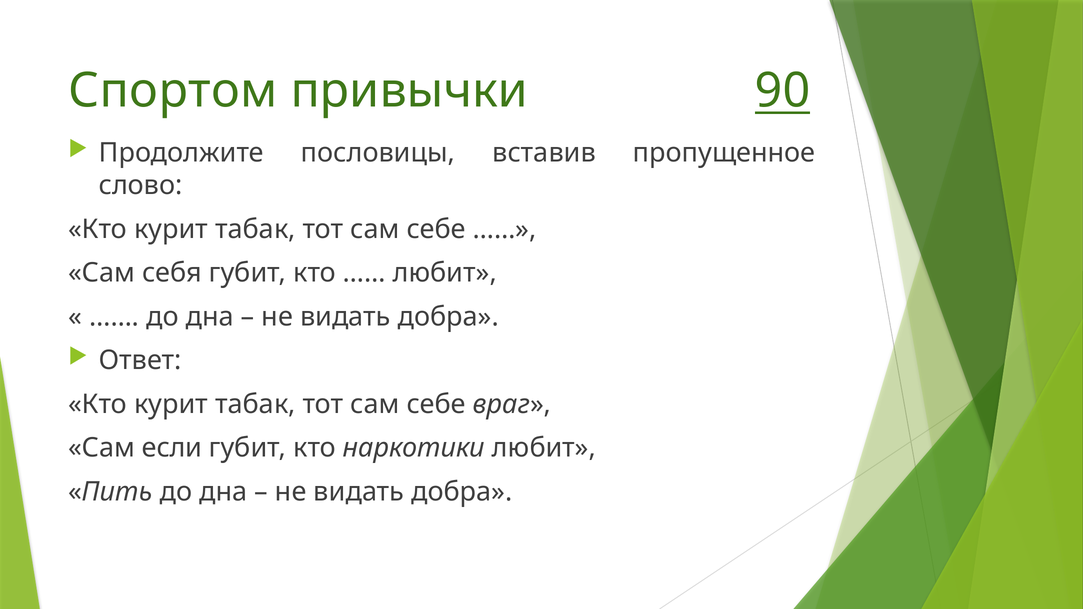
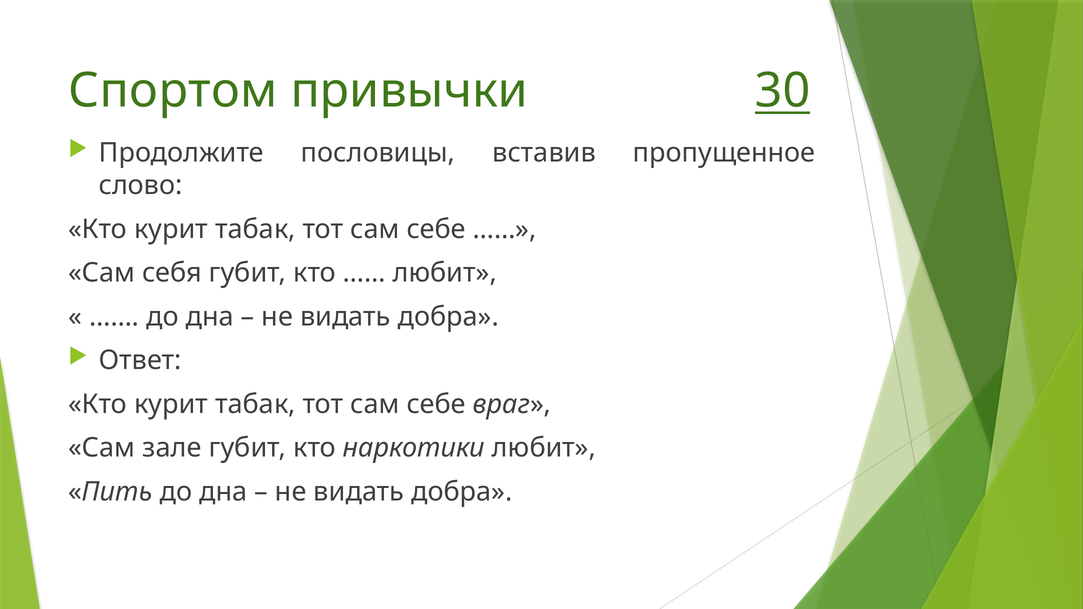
90: 90 -> 30 (783, 91)
если: если -> зале (172, 448)
